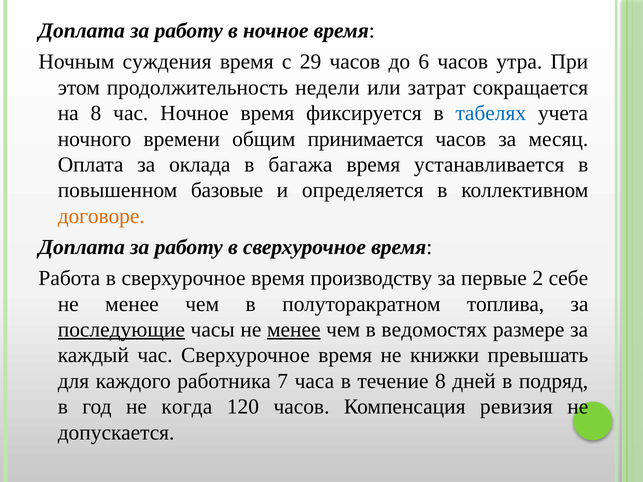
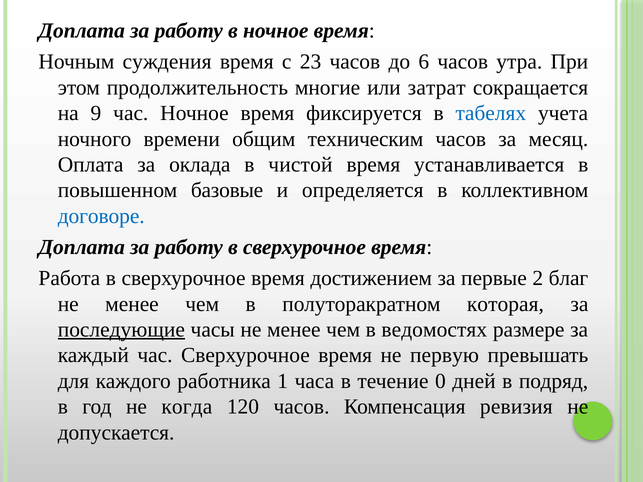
29: 29 -> 23 (311, 62)
недели: недели -> многие (328, 88)
на 8: 8 -> 9 (96, 113)
принимается: принимается -> техническим (365, 139)
багажа: багажа -> чистой (300, 165)
договоре colour: orange -> blue (101, 216)
производству: производству -> достижением (371, 278)
себе: себе -> благ (568, 278)
топлива: топлива -> которая (505, 304)
менее underline: present -> none (294, 330)
книжки: книжки -> первую (444, 356)
7: 7 -> 1 (283, 381)
течение 8: 8 -> 0 (440, 381)
